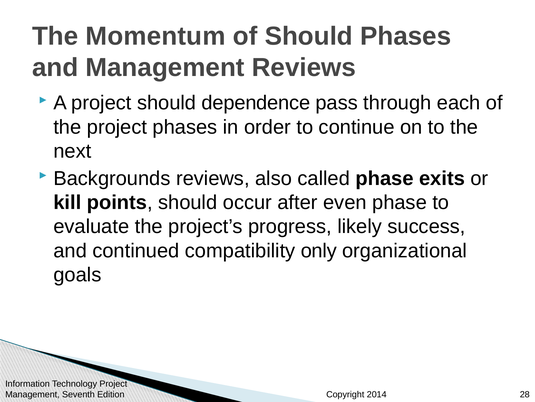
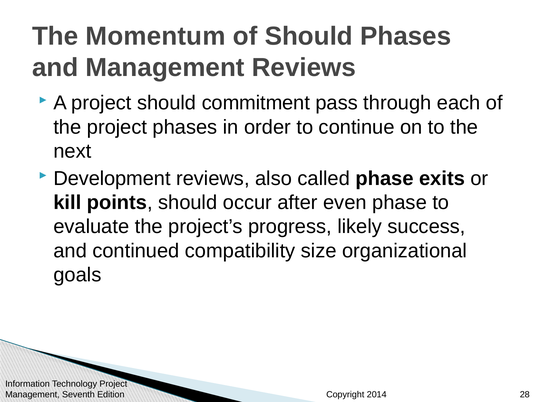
dependence: dependence -> commitment (256, 103)
Backgrounds: Backgrounds -> Development (112, 178)
only: only -> size (319, 250)
